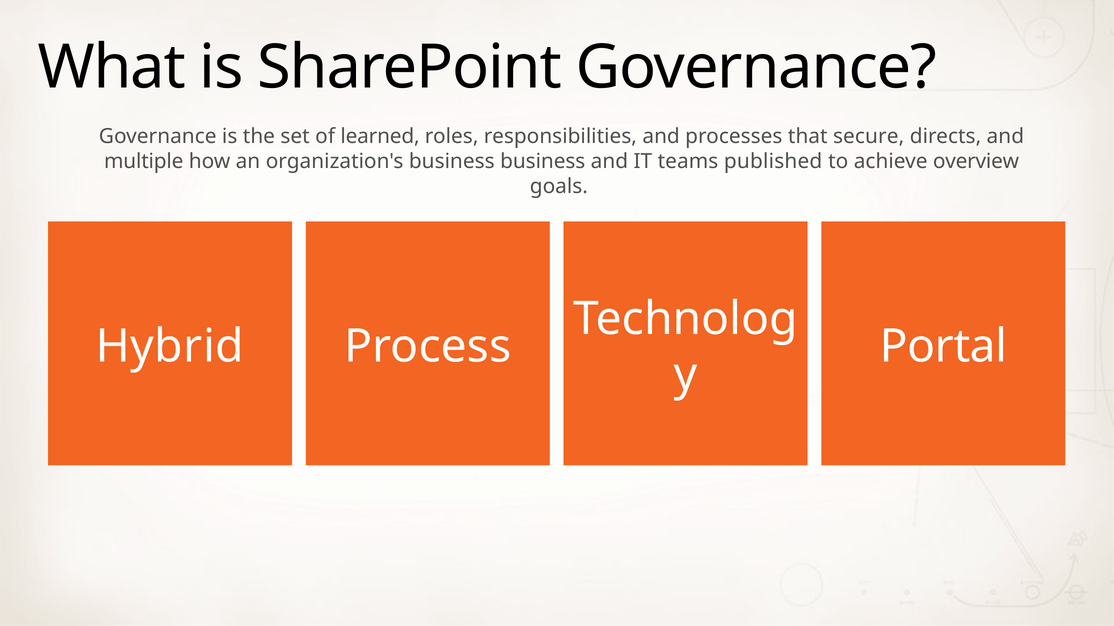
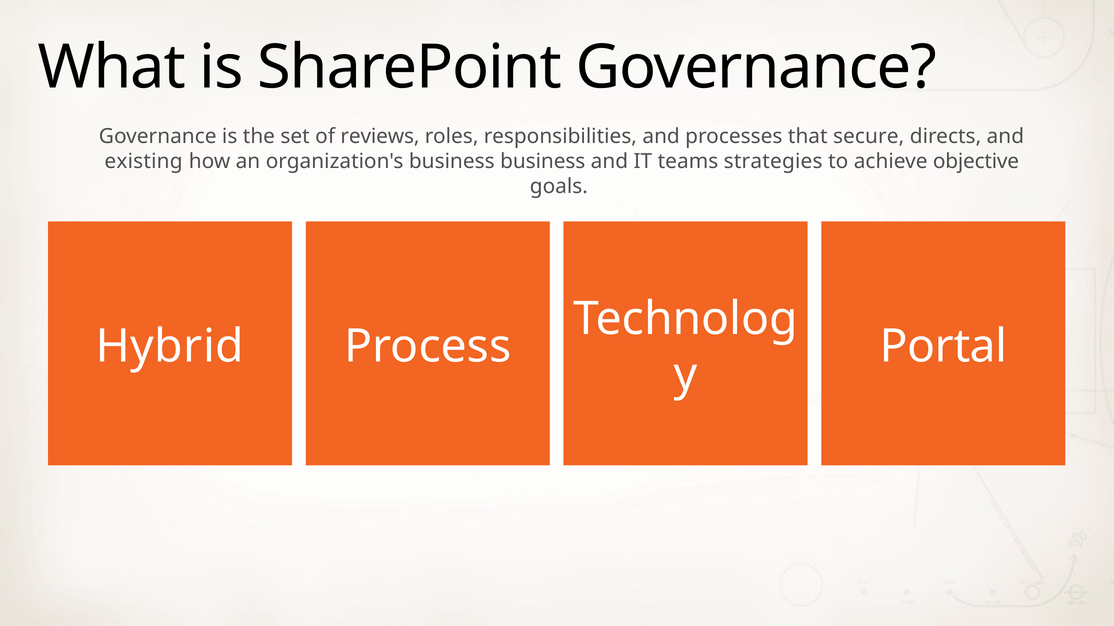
learned: learned -> reviews (380, 136)
multiple: multiple -> existing (144, 161)
published: published -> strategies (773, 161)
overview: overview -> objective (976, 161)
